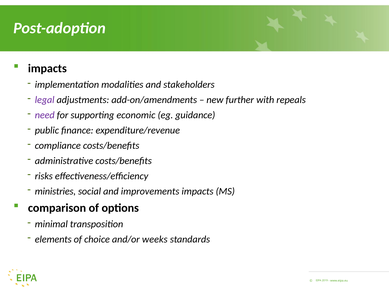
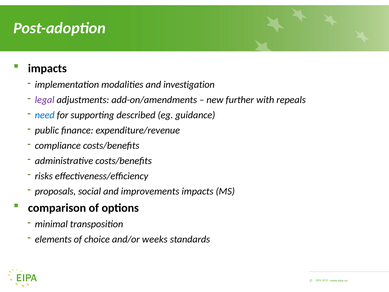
stakeholders: stakeholders -> investigation (189, 85)
need colour: purple -> blue (45, 115)
economic: economic -> described (136, 115)
ministries: ministries -> proposals (55, 191)
